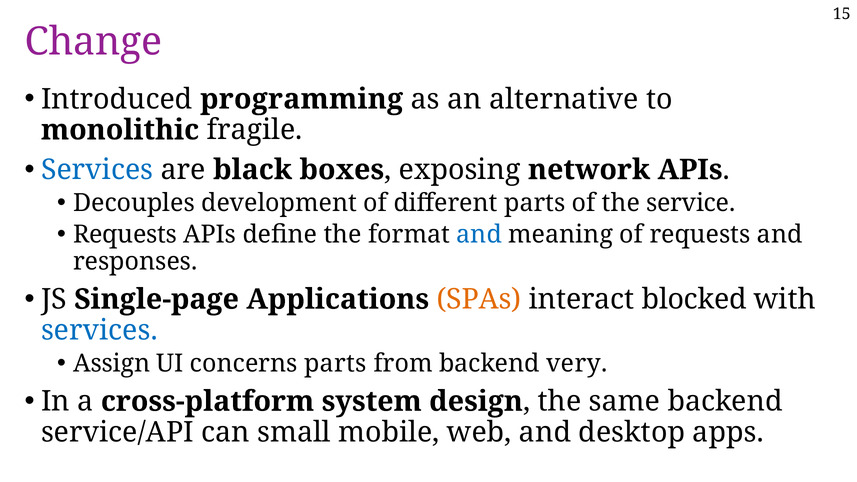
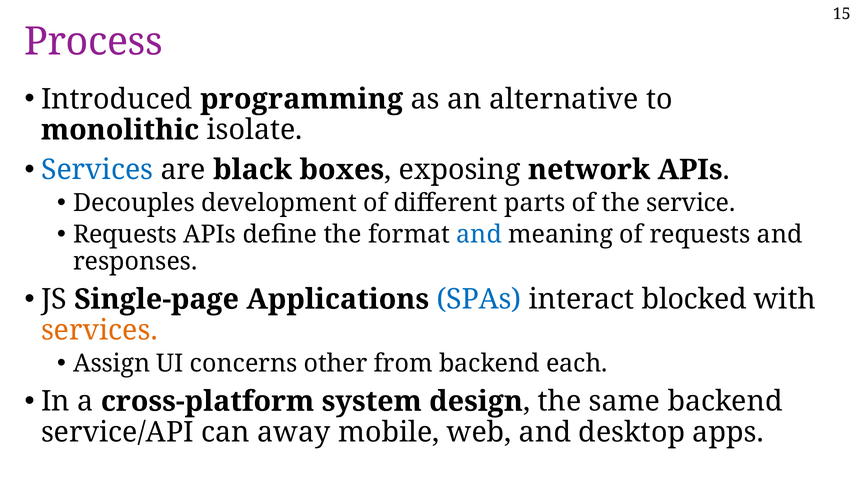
Change: Change -> Process (94, 42)
fragile: fragile -> isolate (255, 130)
SPAs colour: orange -> blue (479, 299)
services colour: blue -> orange (99, 330)
concerns parts: parts -> other (336, 364)
very: very -> each (577, 364)
small: small -> away (294, 432)
